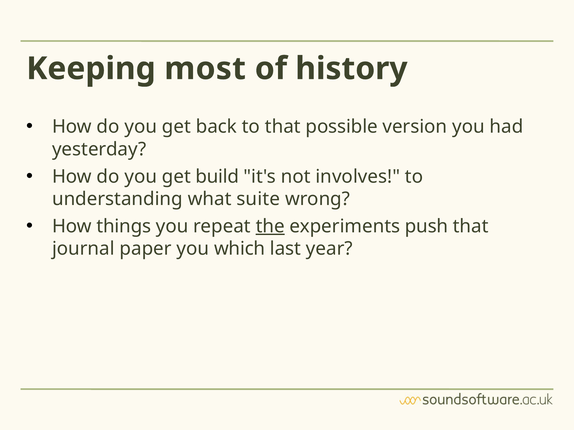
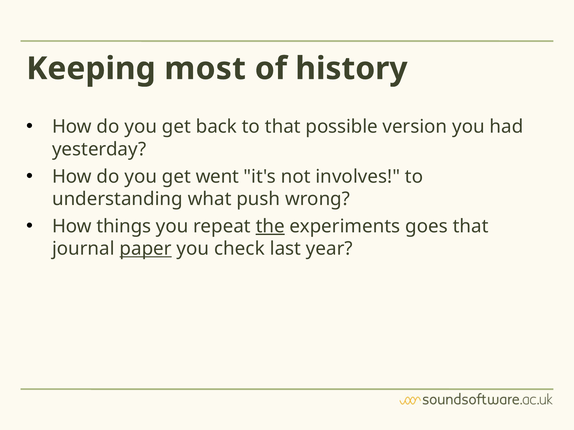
build: build -> went (217, 177)
suite: suite -> push (258, 199)
push: push -> goes (426, 226)
paper underline: none -> present (146, 249)
which: which -> check (239, 249)
